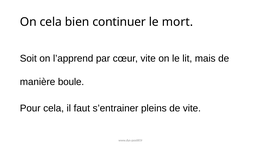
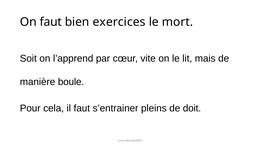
On cela: cela -> faut (51, 22)
continuer: continuer -> exercices (119, 22)
de vite: vite -> doit (192, 108)
